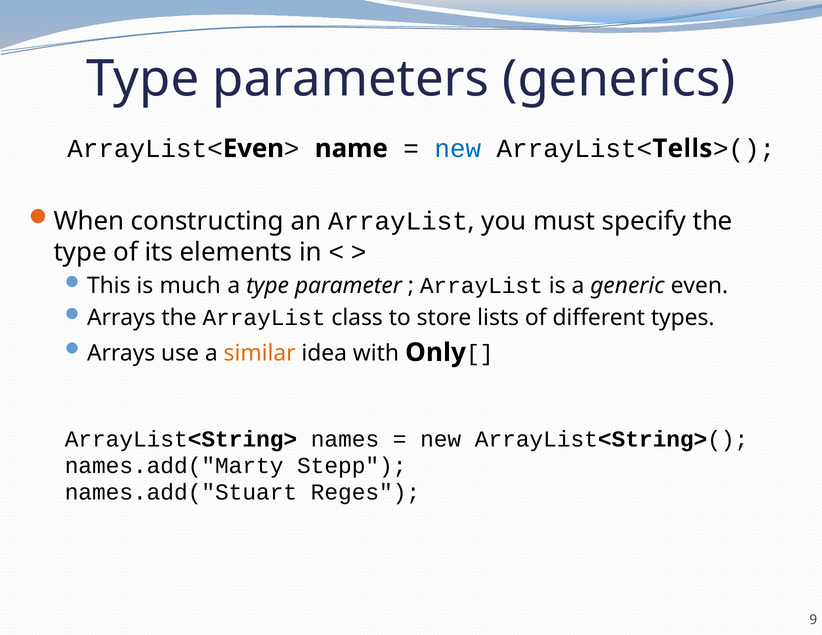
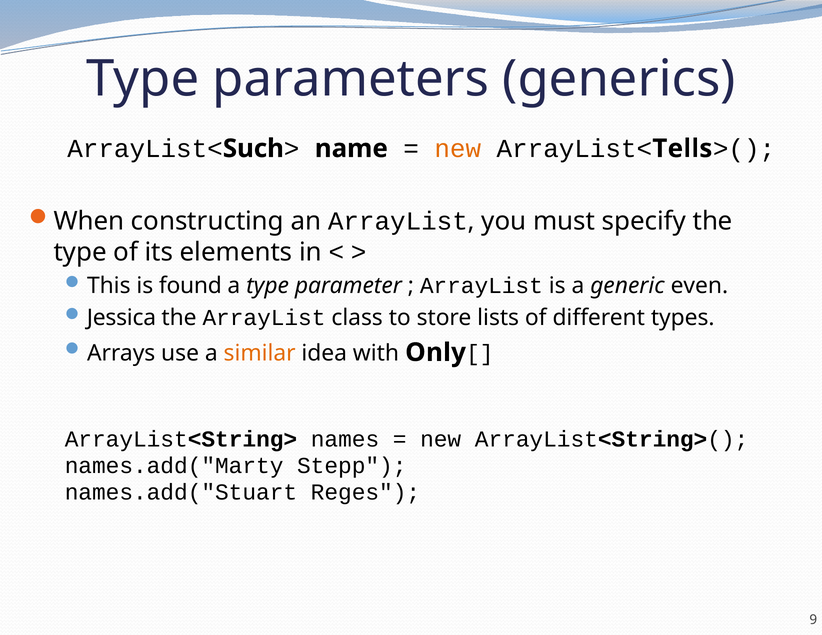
Even: Even -> Such (253, 149)
new colour: blue -> orange (458, 149)
much: much -> found (190, 286)
Arrays: Arrays -> Jessica (121, 318)
